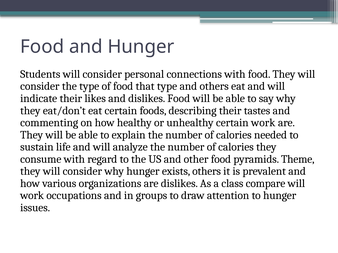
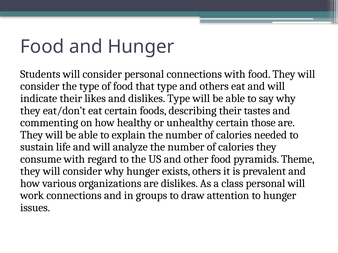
dislikes Food: Food -> Type (179, 99)
certain work: work -> those (263, 123)
class compare: compare -> personal (266, 184)
work occupations: occupations -> connections (74, 196)
